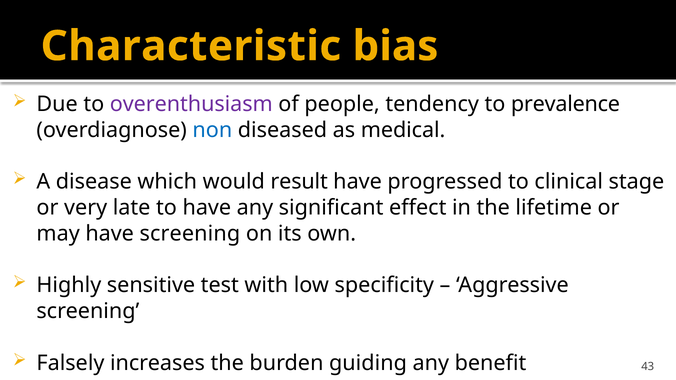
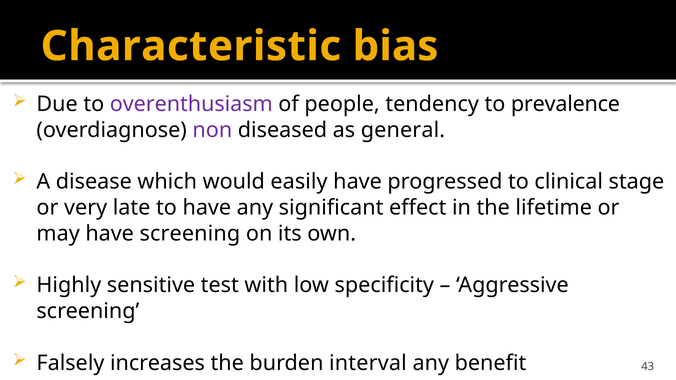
non colour: blue -> purple (212, 130)
medical: medical -> general (403, 130)
result: result -> easily (299, 182)
guiding: guiding -> interval (368, 363)
